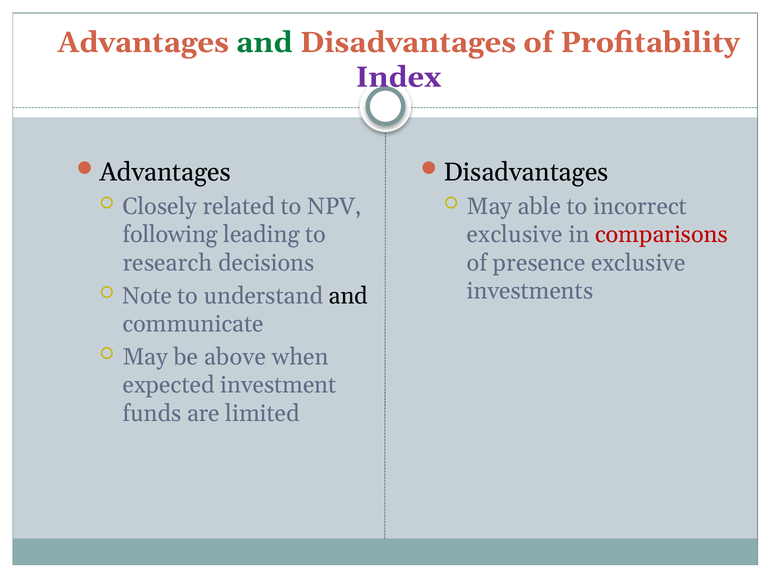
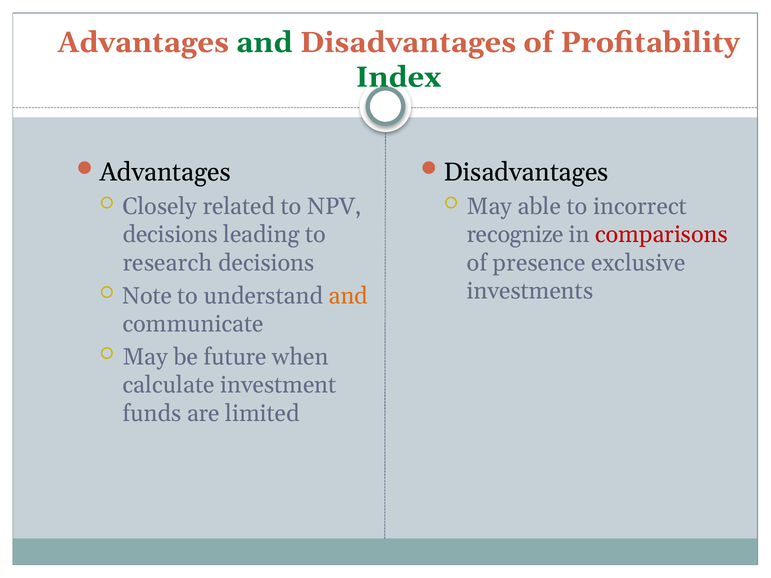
Index colour: purple -> green (398, 77)
following: following -> decisions (170, 235)
exclusive: exclusive -> recognize (515, 235)
and colour: black -> orange (348, 296)
above: above -> future (235, 357)
expected: expected -> calculate (169, 385)
